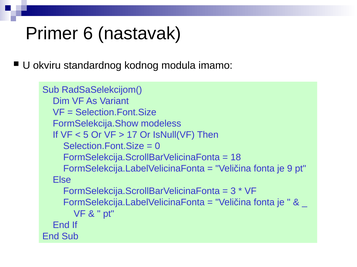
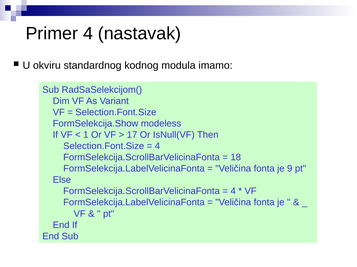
Primer 6: 6 -> 4 (88, 34)
5: 5 -> 1 (86, 135)
0: 0 -> 4 (157, 146)
3: 3 -> 4 (233, 192)
